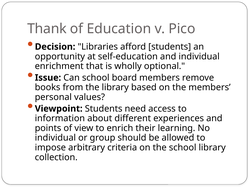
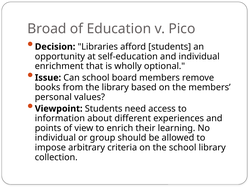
Thank: Thank -> Broad (47, 29)
